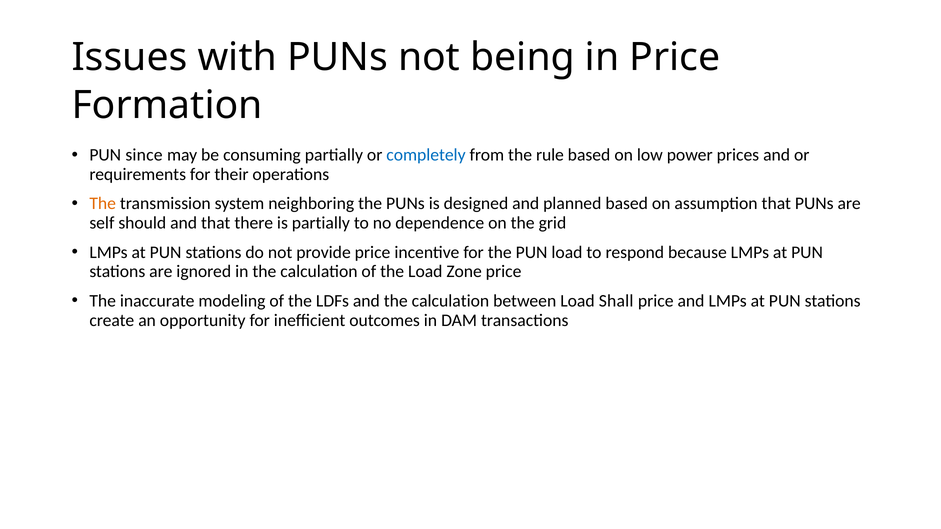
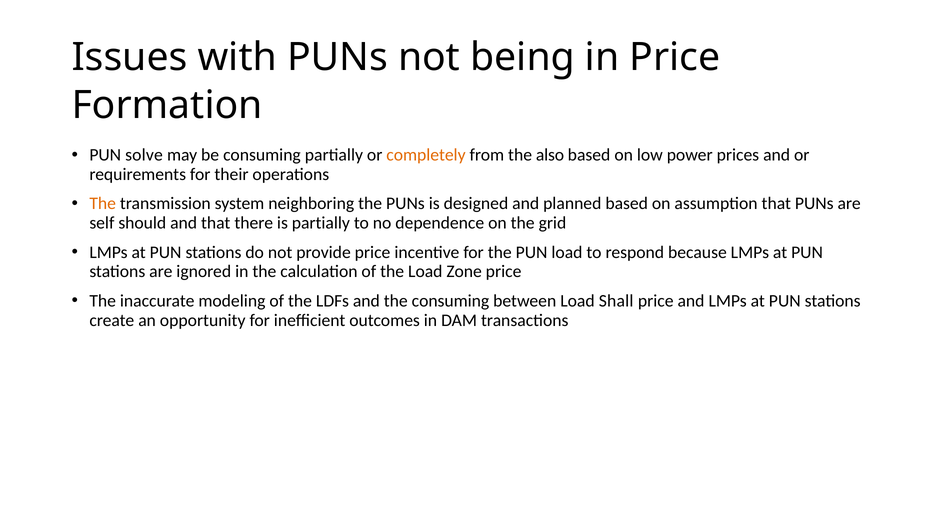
since: since -> solve (144, 155)
completely colour: blue -> orange (426, 155)
rule: rule -> also (550, 155)
and the calculation: calculation -> consuming (450, 301)
